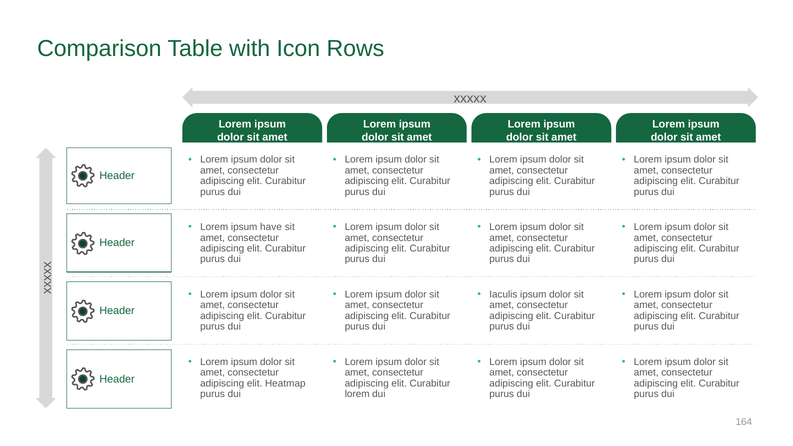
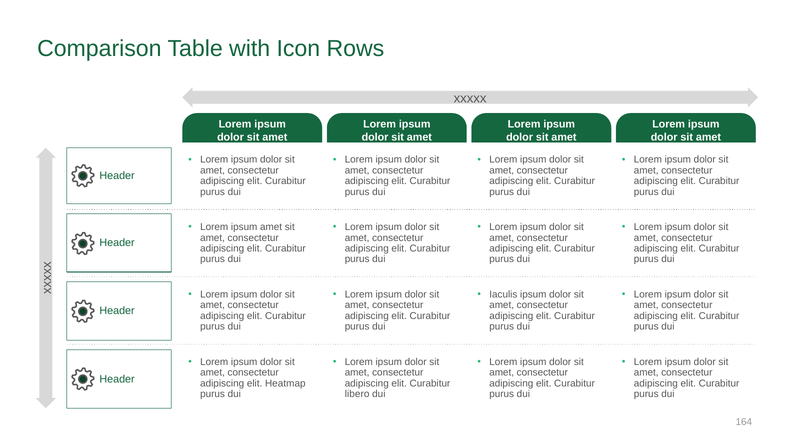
ipsum have: have -> amet (271, 227)
lorem: lorem -> libero (357, 394)
